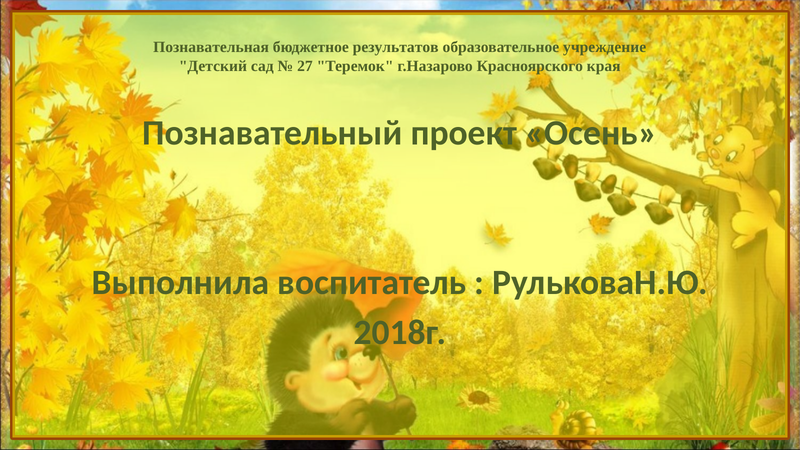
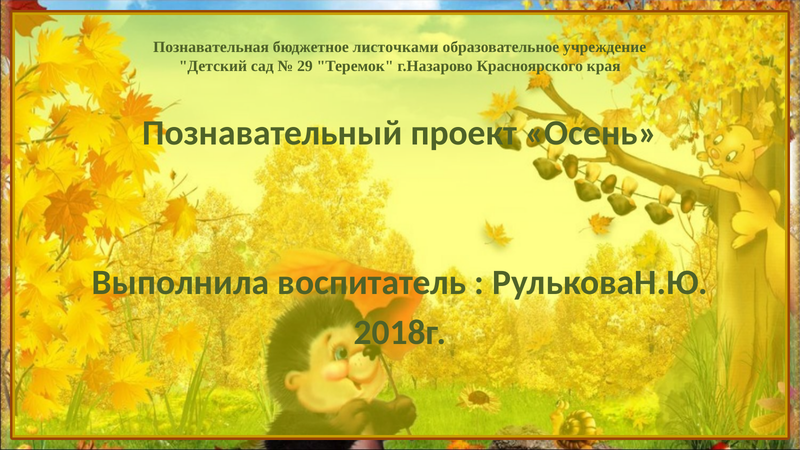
результатов: результатов -> листочками (396, 47)
27: 27 -> 29 (305, 66)
